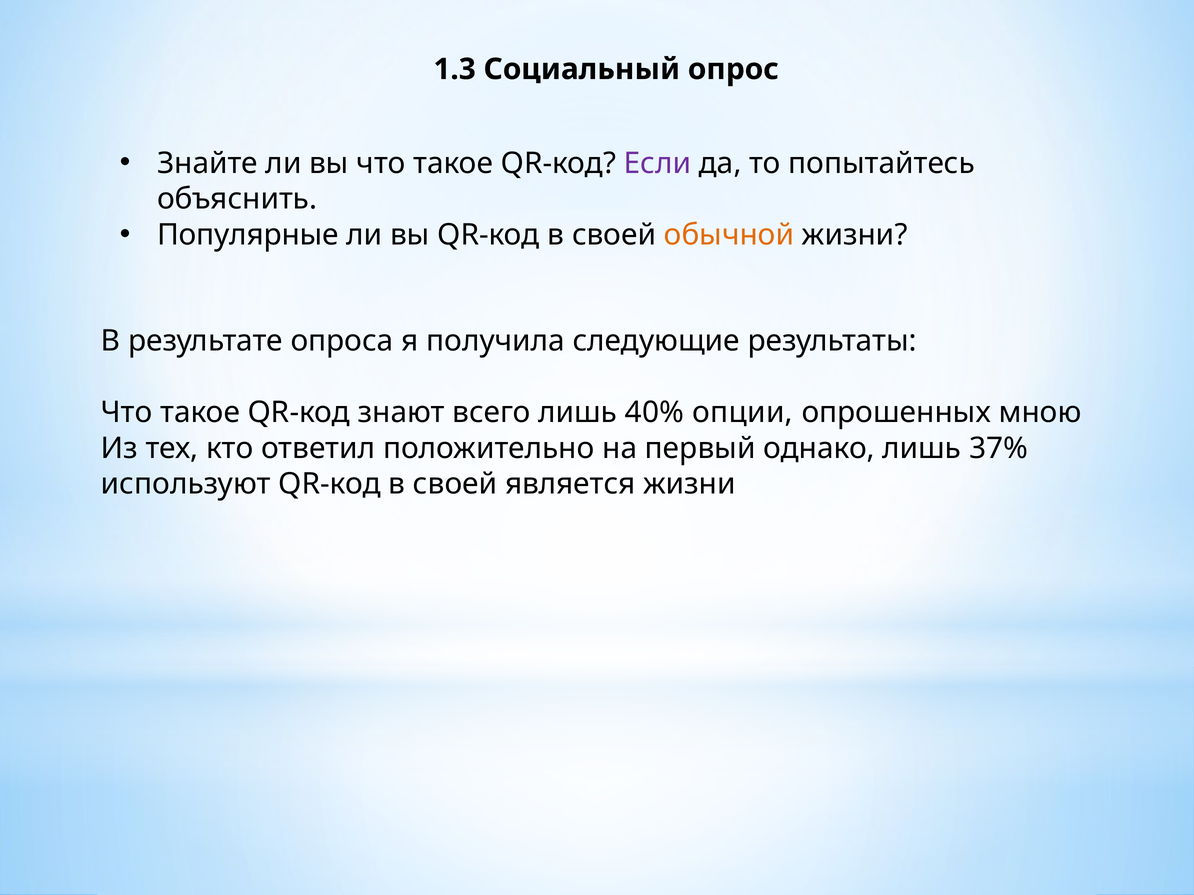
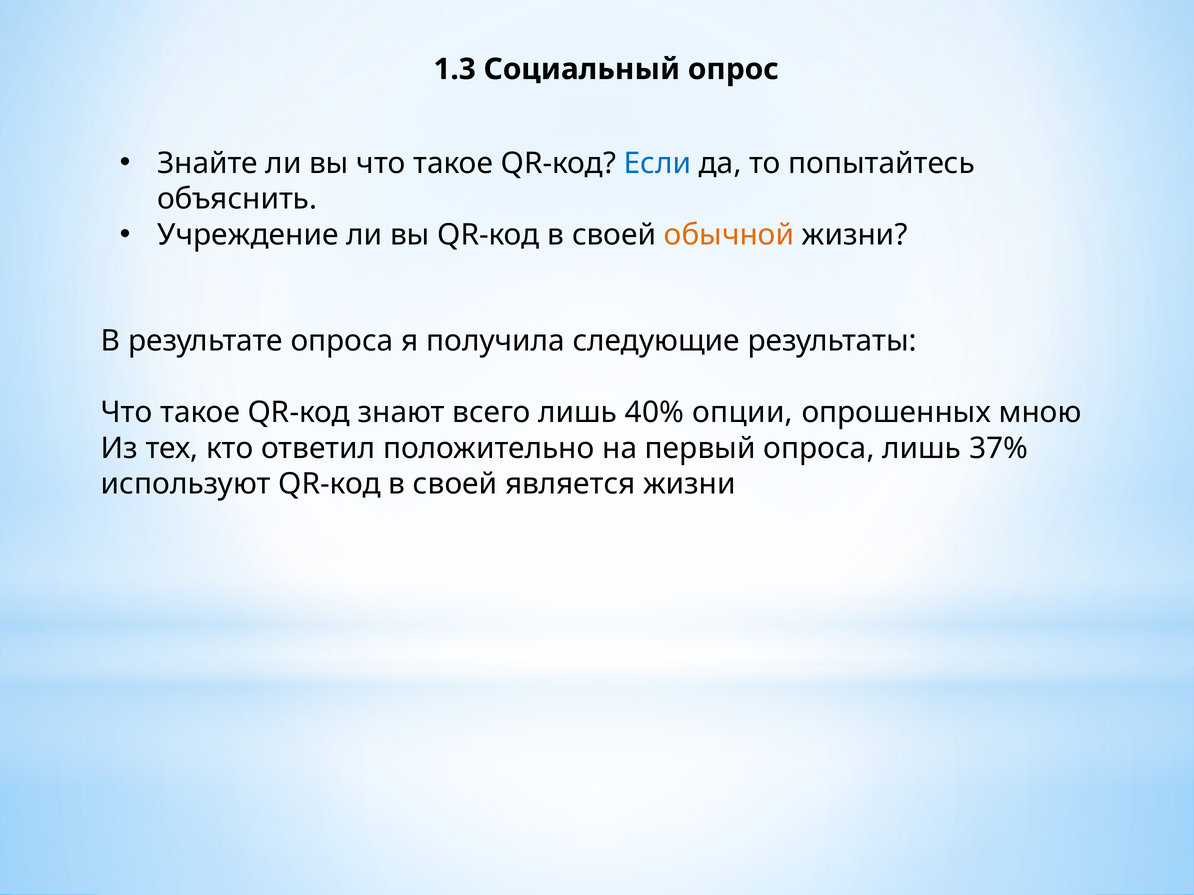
Если colour: purple -> blue (657, 163)
Популярные: Популярные -> Учреждение (248, 235)
первый однако: однако -> опроса (819, 448)
